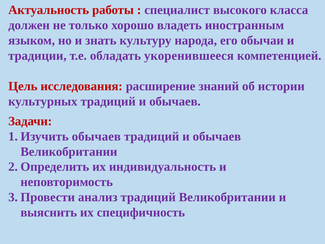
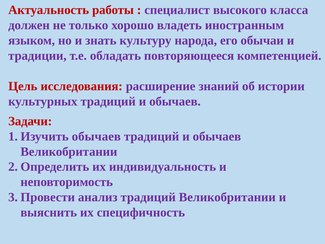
укоренившееся: укоренившееся -> повторяющееся (189, 56)
